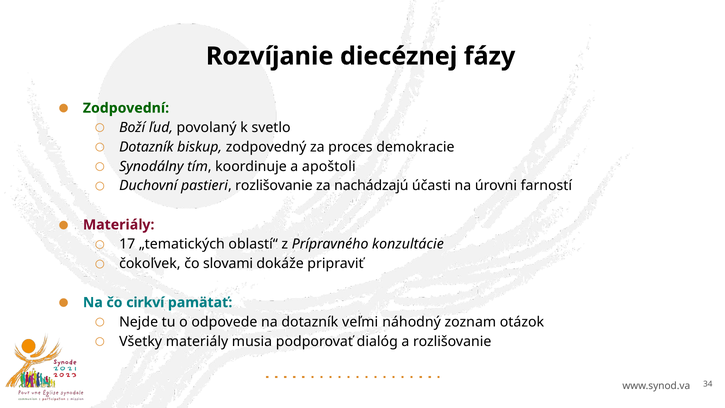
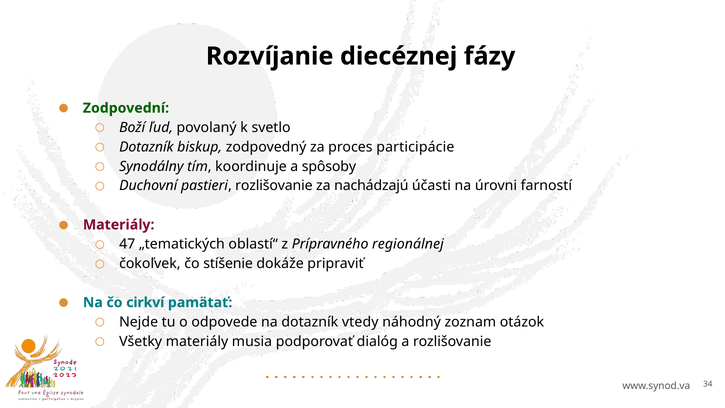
demokracie: demokracie -> participácie (415, 147)
apoštoli: apoštoli -> spôsoby (329, 166)
17: 17 -> 47 (127, 244)
konzultácie: konzultácie -> regionálnej (408, 244)
slovami: slovami -> stíšenie (228, 264)
veľmi: veľmi -> vtedy (360, 322)
